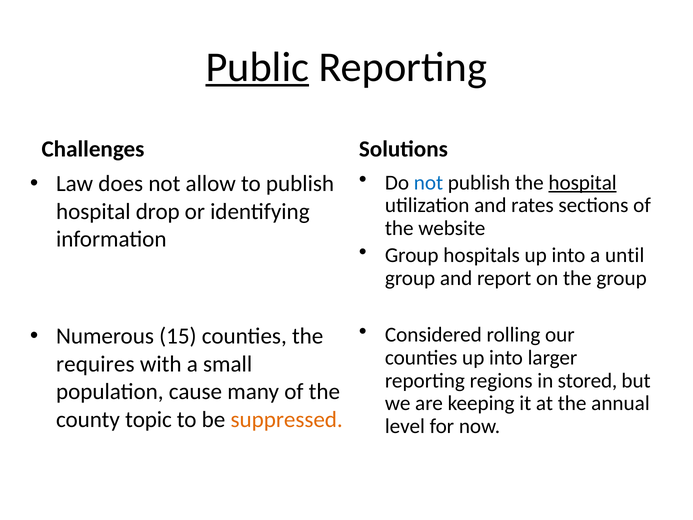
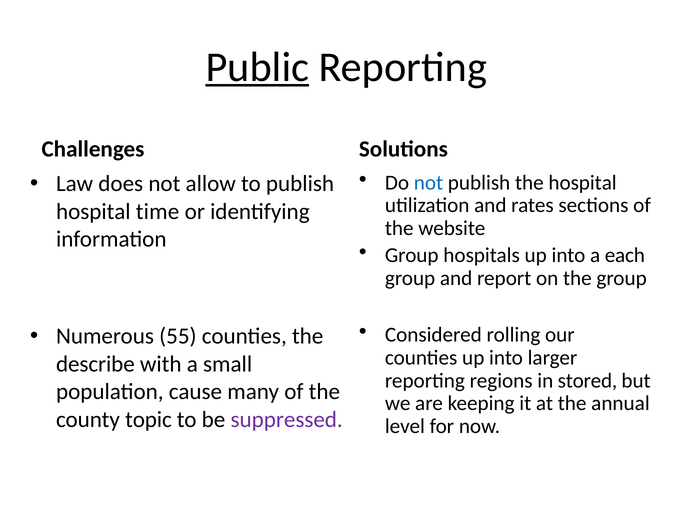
hospital underline: present -> none (583, 182)
drop: drop -> time (158, 211)
until: until -> each (625, 255)
15: 15 -> 55 (178, 336)
requires: requires -> describe (95, 364)
suppressed colour: orange -> purple (287, 419)
